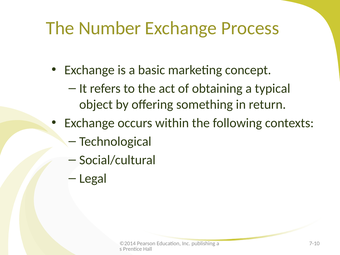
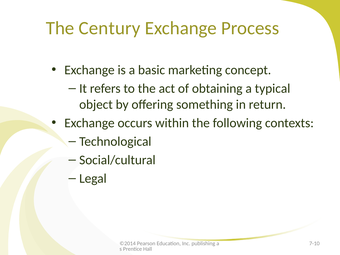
Number: Number -> Century (110, 28)
